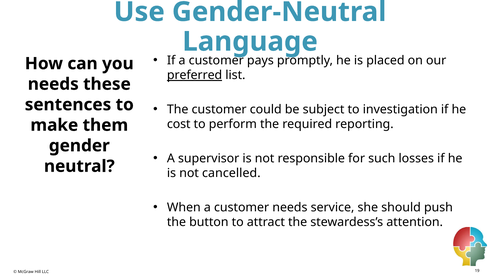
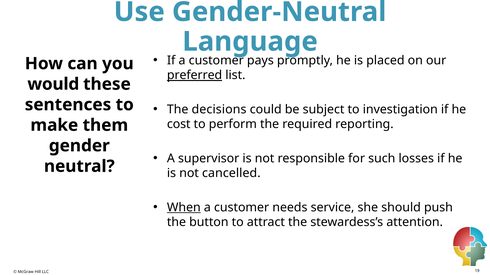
needs: needs -> would (53, 84)
The customer: customer -> decisions (219, 110)
When underline: none -> present (184, 208)
